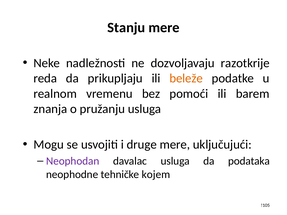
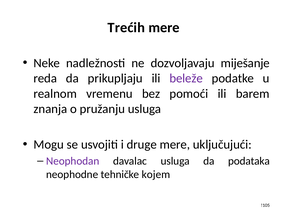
Stanju: Stanju -> Trećih (126, 28)
razotkrije: razotkrije -> miješanje (245, 63)
beleže colour: orange -> purple (186, 78)
